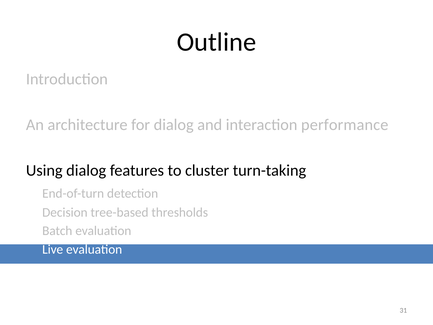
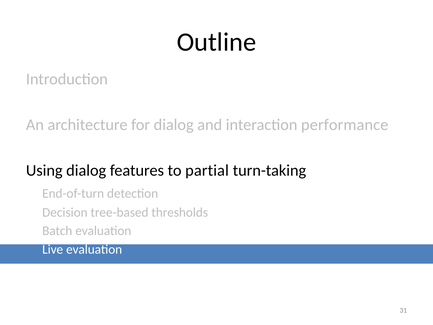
cluster: cluster -> partial (207, 170)
